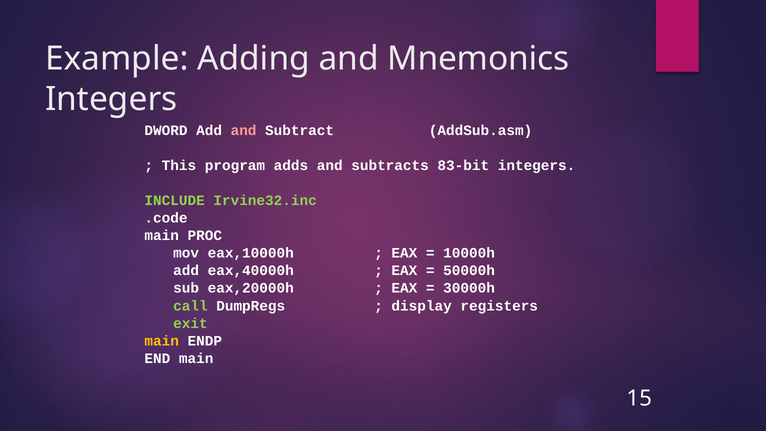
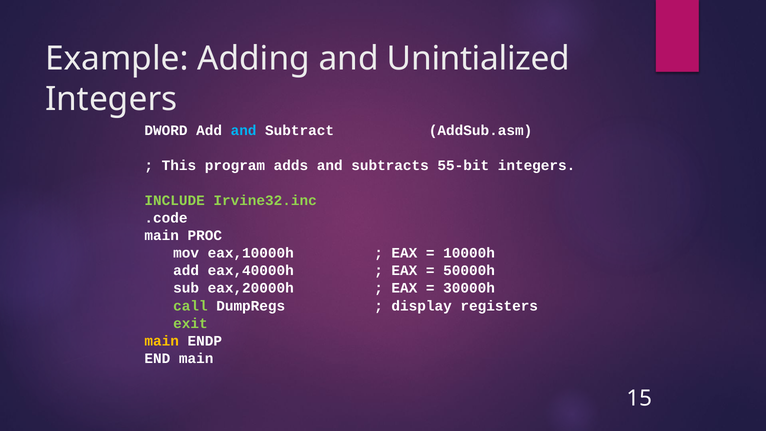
Mnemonics: Mnemonics -> Unintialized (478, 59)
and colour: pink -> light blue (244, 130)
83-bit: 83-bit -> 55-bit (463, 165)
